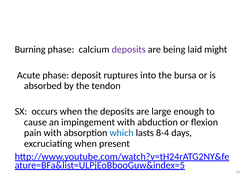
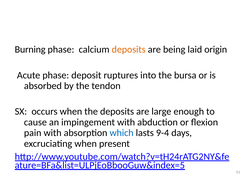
deposits colour: purple -> orange (129, 50)
might: might -> origin (216, 50)
8-4: 8-4 -> 9-4 (163, 133)
